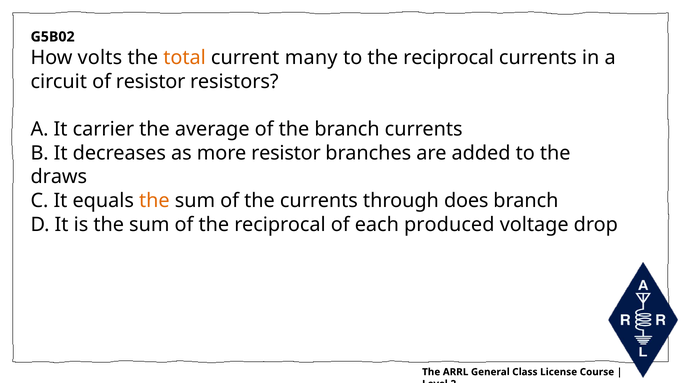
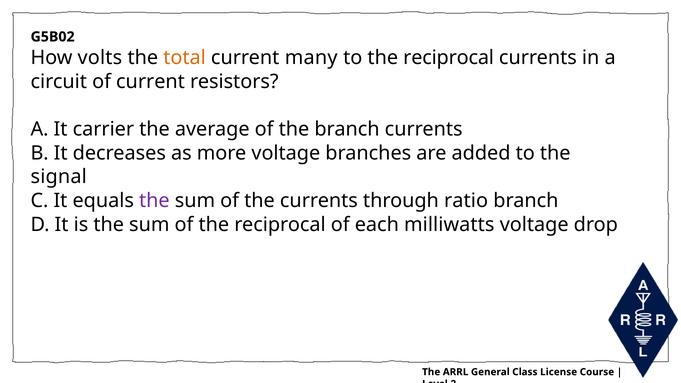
of resistor: resistor -> current (150, 81)
more resistor: resistor -> voltage (286, 153)
draws: draws -> signal (59, 177)
the colour: orange -> purple (154, 201)
does: does -> ratio (466, 201)
produced: produced -> milliwatts (449, 225)
